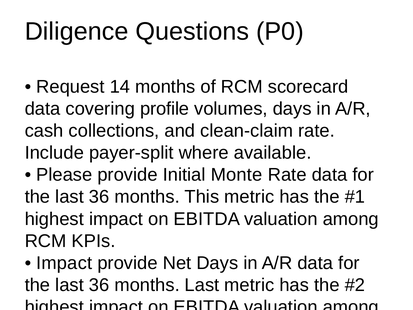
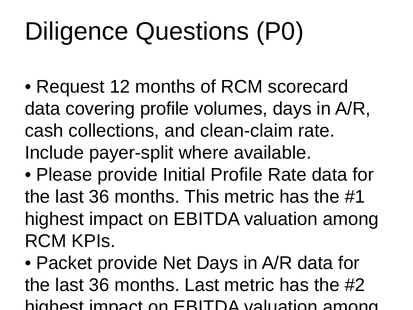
14: 14 -> 12 (120, 87)
Initial Monte: Monte -> Profile (237, 175)
Impact: Impact -> Packet (64, 263)
